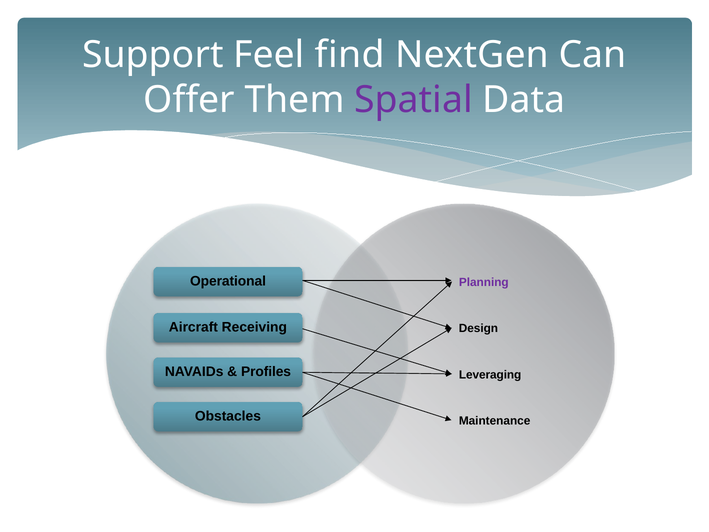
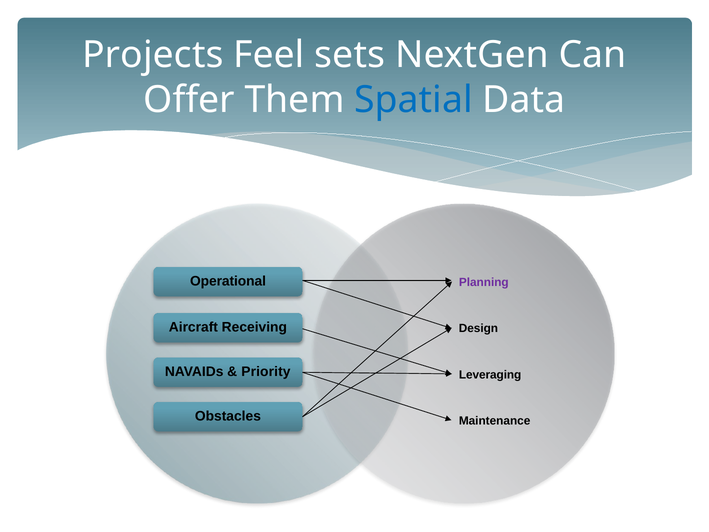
Support: Support -> Projects (153, 55)
find: find -> sets (350, 55)
Spatial colour: purple -> blue (414, 100)
Profiles: Profiles -> Priority (266, 372)
